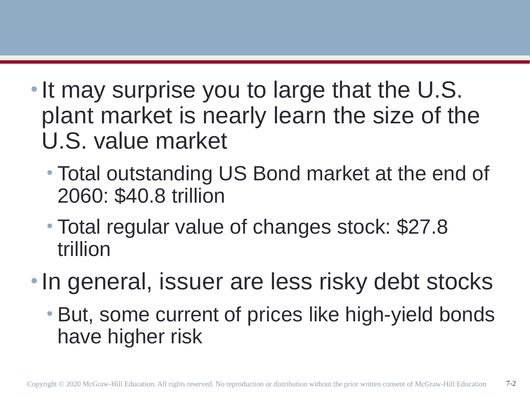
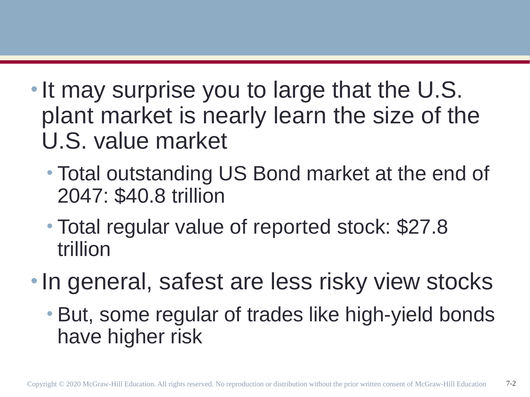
2060: 2060 -> 2047 (83, 196)
changes: changes -> reported (292, 227)
issuer: issuer -> safest (191, 282)
debt: debt -> view (397, 282)
some current: current -> regular (187, 315)
prices: prices -> trades (275, 315)
